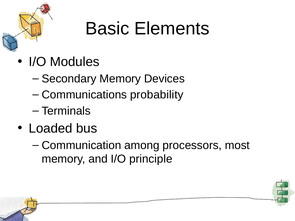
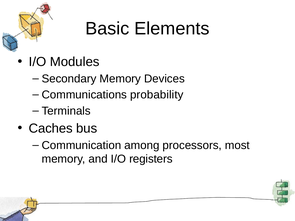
Loaded: Loaded -> Caches (51, 128)
principle: principle -> registers (151, 159)
